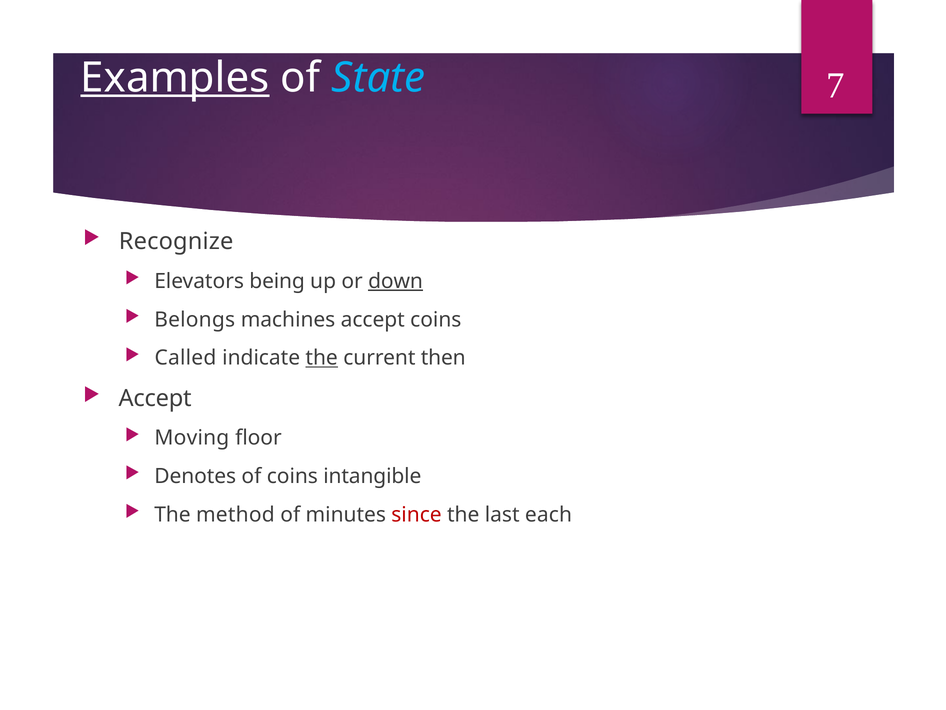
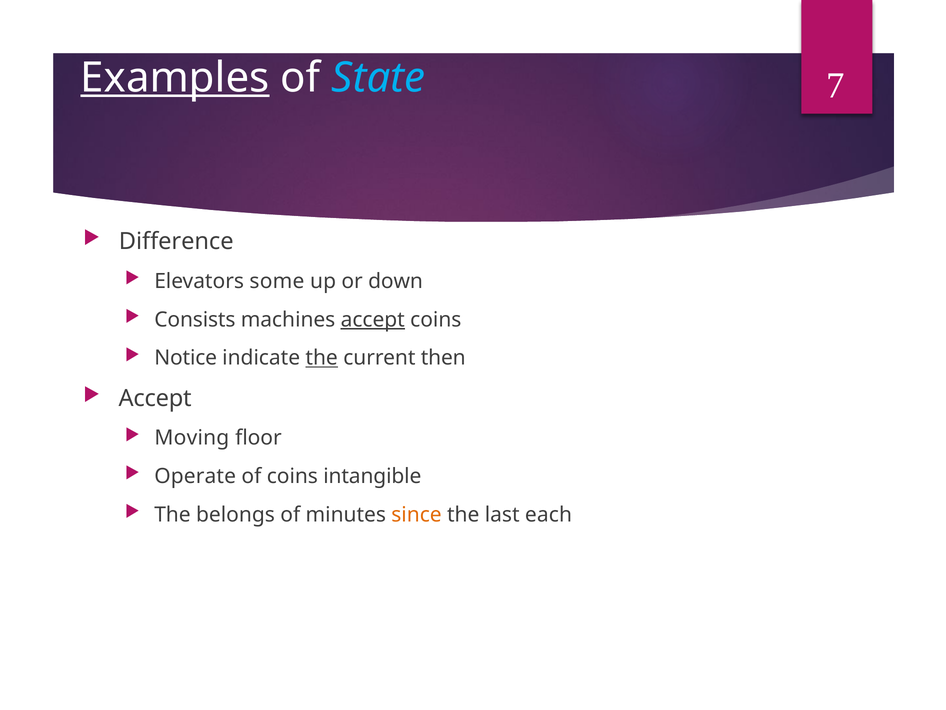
Recognize: Recognize -> Difference (176, 241)
being: being -> some (277, 281)
down underline: present -> none (396, 281)
Belongs: Belongs -> Consists (195, 319)
accept underline: none -> present (373, 319)
Called: Called -> Notice (186, 358)
Denotes: Denotes -> Operate (195, 476)
method: method -> belongs (235, 514)
since colour: red -> orange (416, 514)
